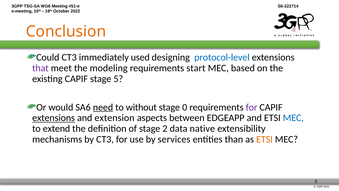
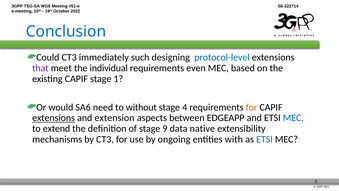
Conclusion colour: orange -> blue (66, 32)
used: used -> such (140, 57)
modeling: modeling -> individual (109, 68)
start: start -> even (196, 68)
stage 5: 5 -> 1 (118, 79)
need underline: present -> none (103, 107)
0: 0 -> 4 (185, 107)
for colour: purple -> orange (252, 107)
2: 2 -> 9 (165, 128)
services: services -> ongoing (174, 139)
than: than -> with (234, 139)
ETSI colour: orange -> blue (264, 139)
